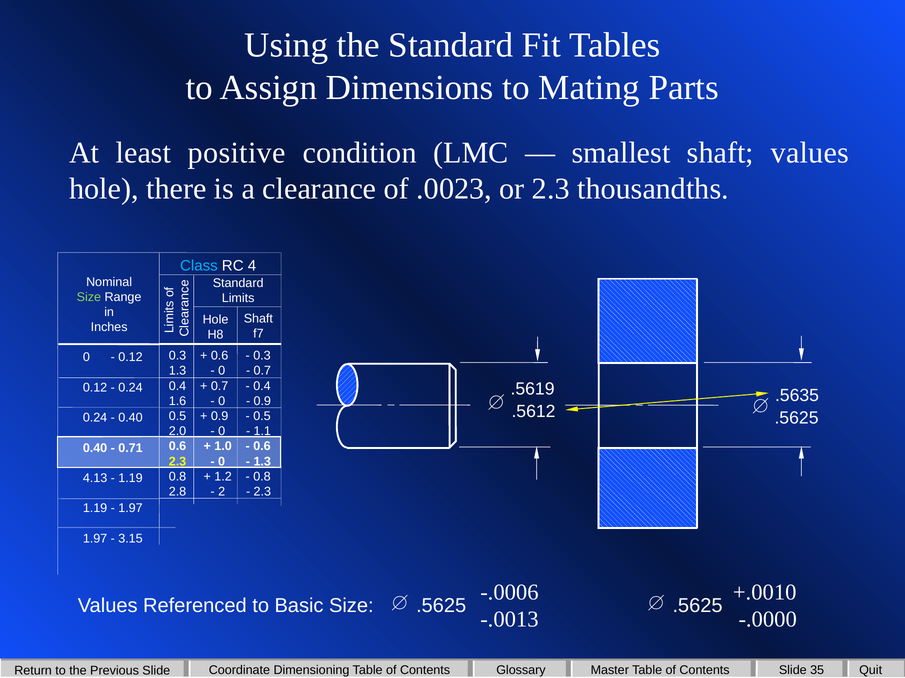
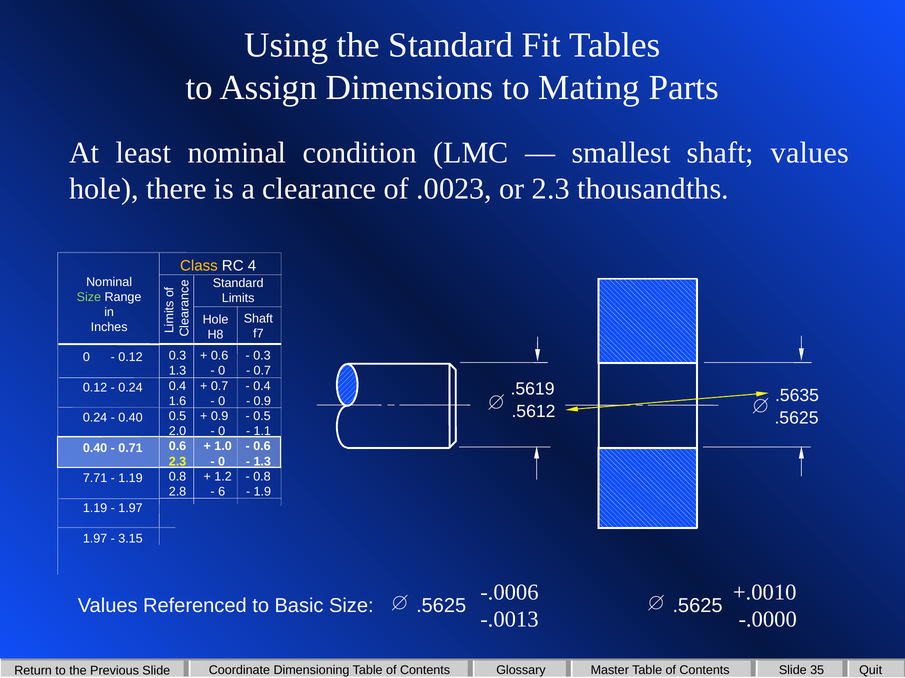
least positive: positive -> nominal (237, 153)
Class colour: light blue -> yellow (199, 266)
4.13: 4.13 -> 7.71 (95, 479)
2: 2 -> 6 (222, 492)
2.3: 2.3 -> 1.9 (262, 492)
